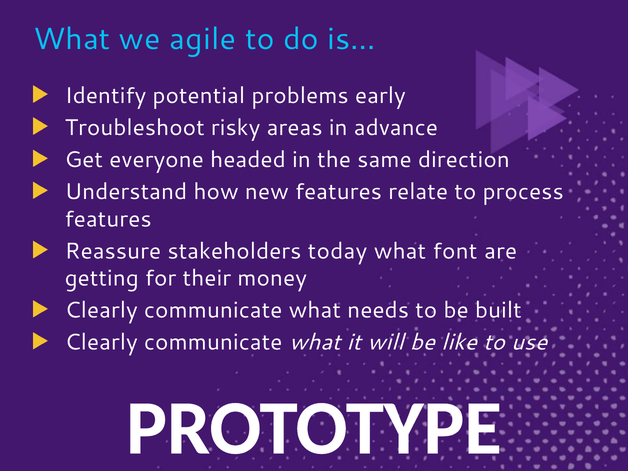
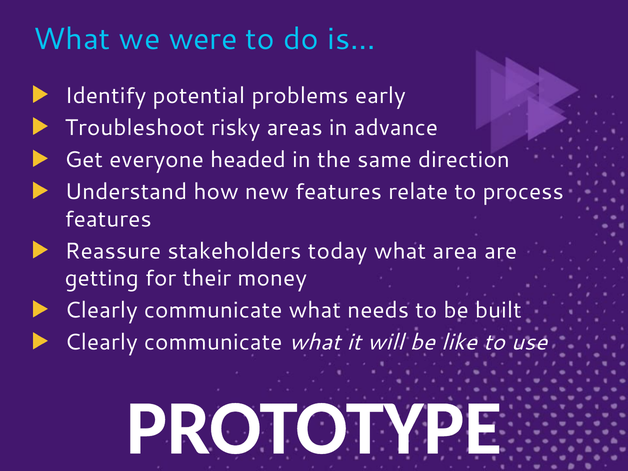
agile: agile -> were (203, 39)
font: font -> area (455, 251)
